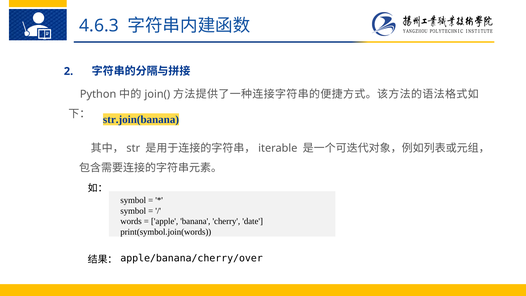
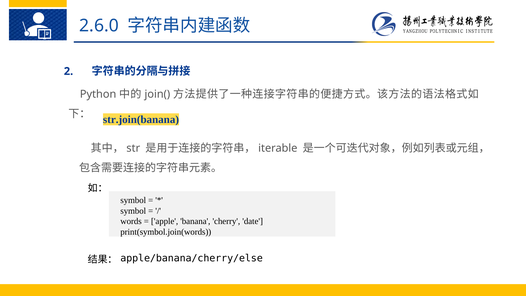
4.6.3: 4.6.3 -> 2.6.0 (99, 26)
apple/banana/cherry/over: apple/banana/cherry/over -> apple/banana/cherry/else (192, 258)
